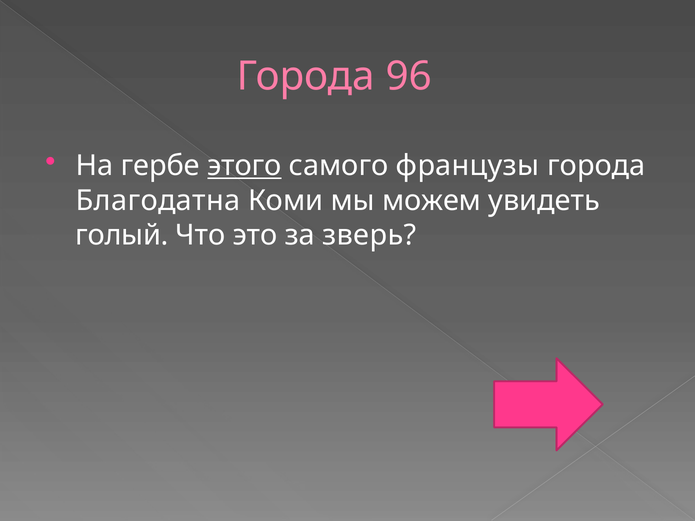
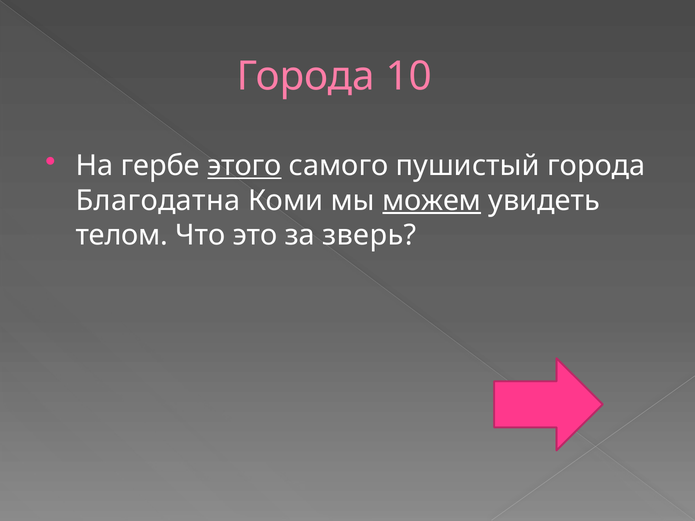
96: 96 -> 10 (409, 76)
французы: французы -> пушистый (468, 166)
можем underline: none -> present (432, 201)
голый: голый -> телом (122, 235)
